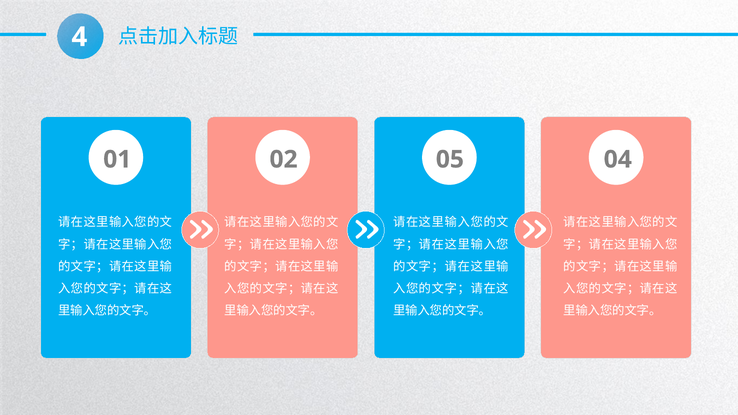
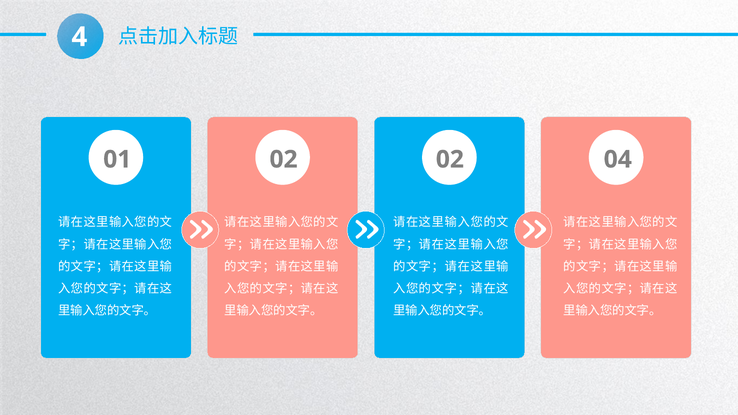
02 05: 05 -> 02 (450, 160)
